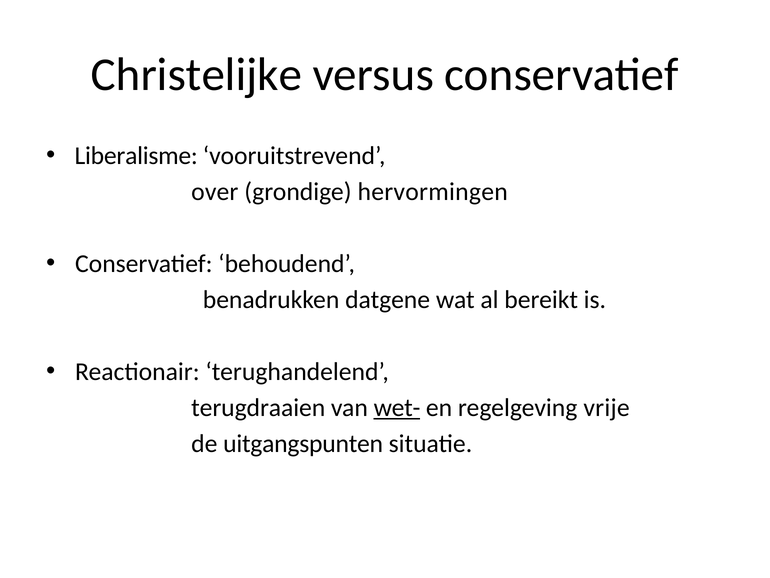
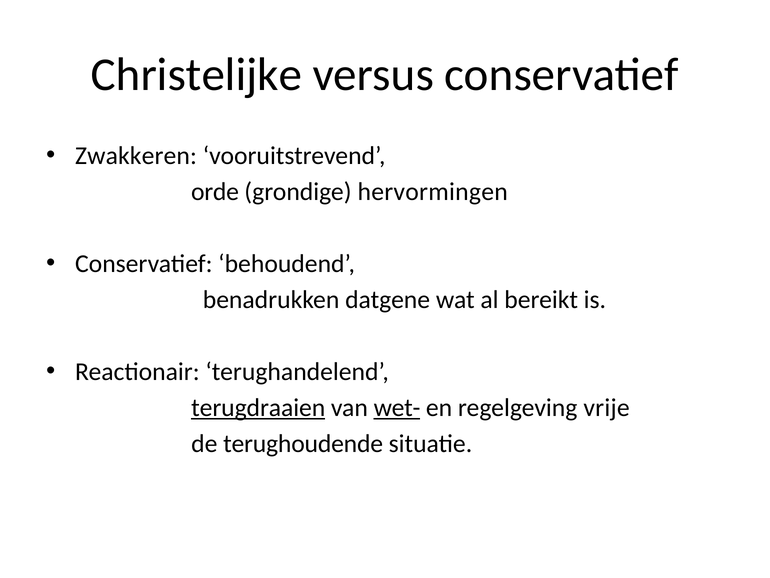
Liberalisme: Liberalisme -> Zwakkeren (136, 156)
over: over -> orde (215, 192)
terugdraaien underline: none -> present (258, 407)
uitgangspunten: uitgangspunten -> terughoudende (303, 443)
